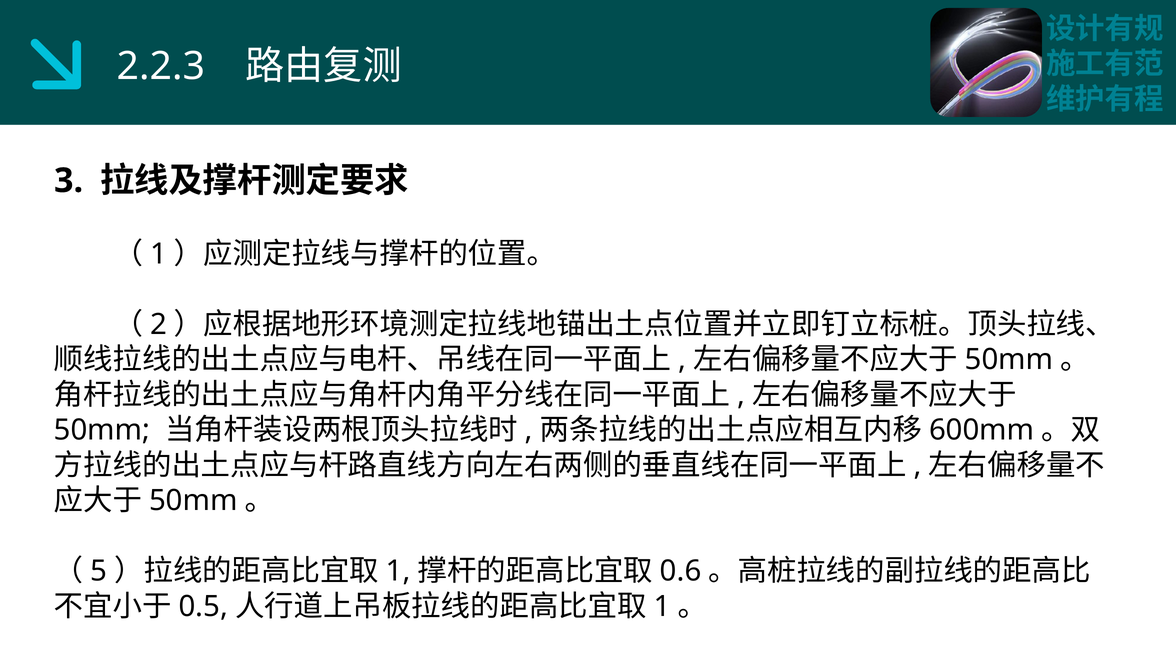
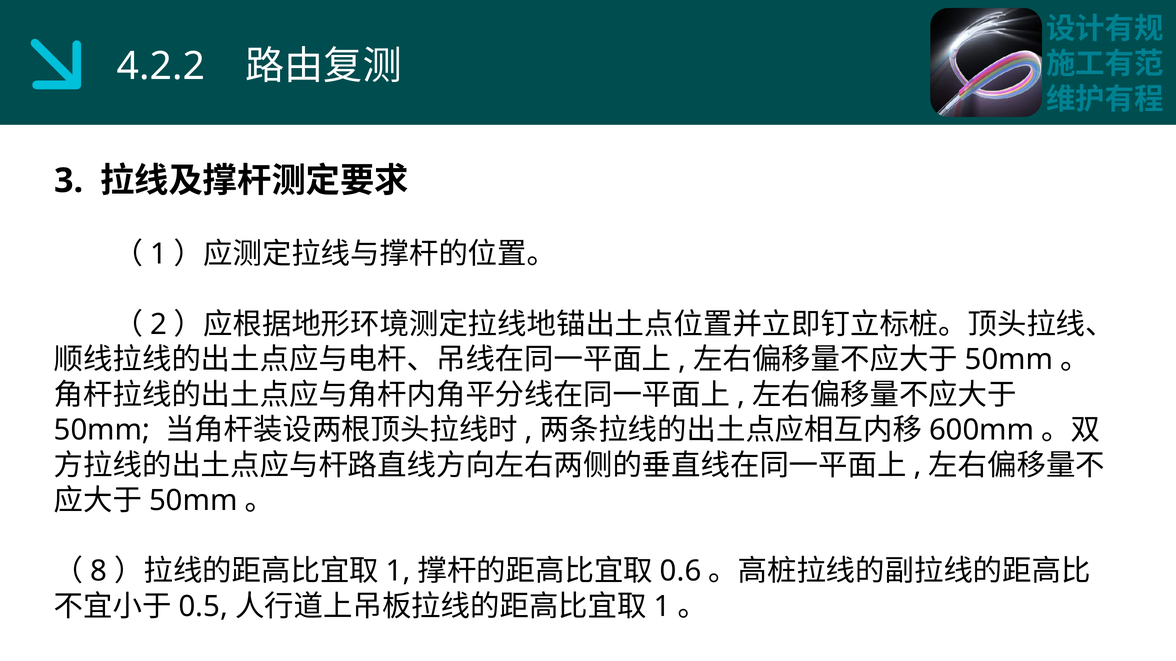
2.2.3: 2.2.3 -> 4.2.2 (161, 66)
5: 5 -> 8 (99, 572)
